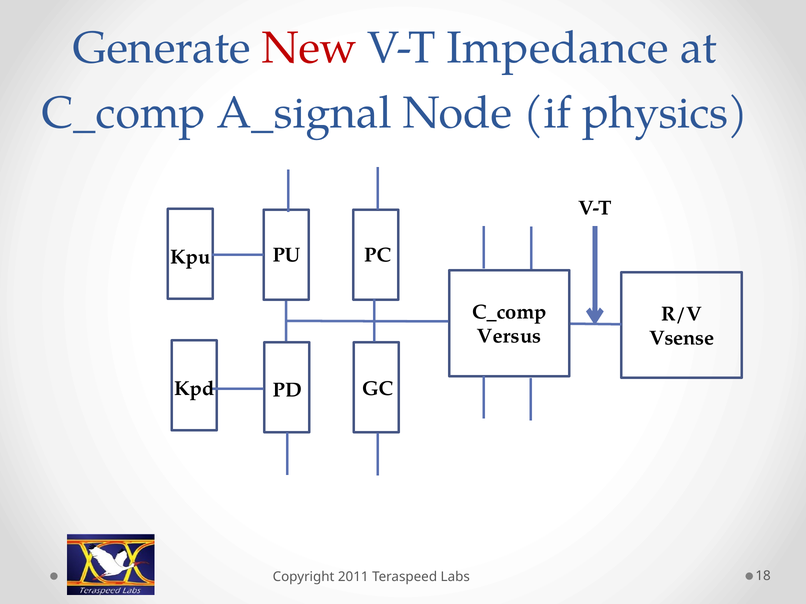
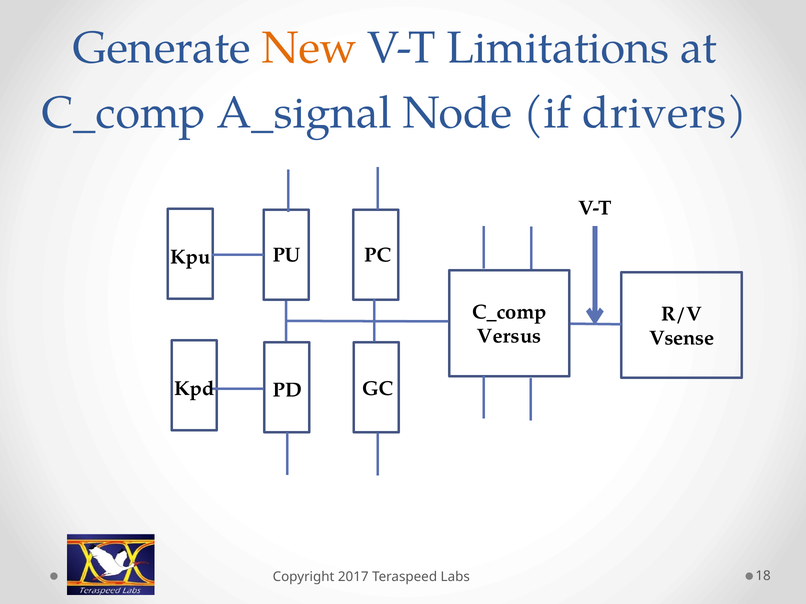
New colour: red -> orange (309, 48)
Impedance: Impedance -> Limitations (558, 48)
physics: physics -> drivers (665, 113)
2011: 2011 -> 2017 (353, 577)
